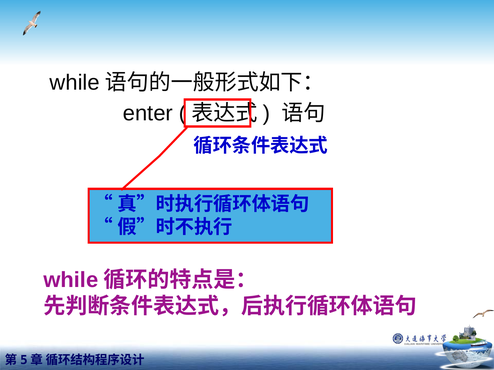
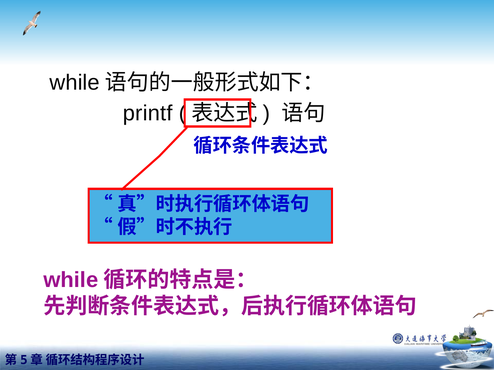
enter: enter -> printf (148, 114)
